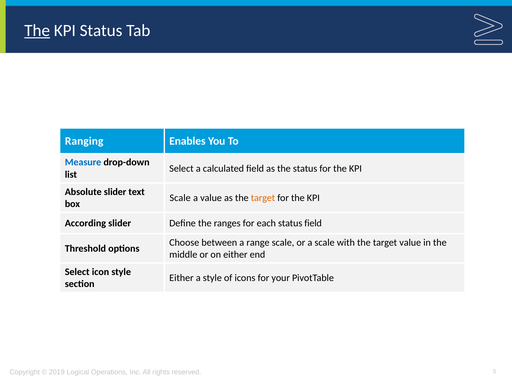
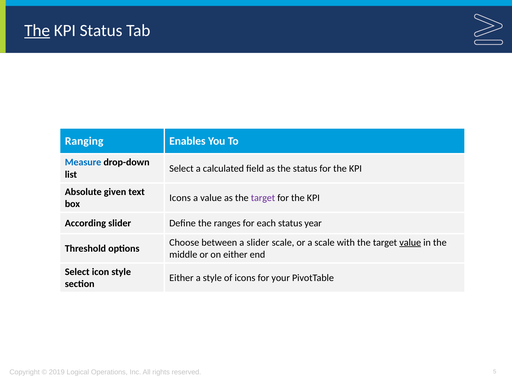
Absolute slider: slider -> given (115, 192)
Scale: Scale -> Icons (180, 198)
target colour: orange -> purple (263, 198)
status field: field -> year (313, 223)
a range: range -> slider (258, 242)
value underline: none -> present (410, 242)
